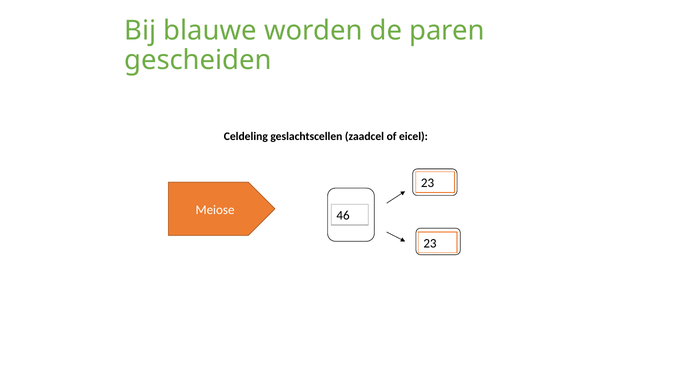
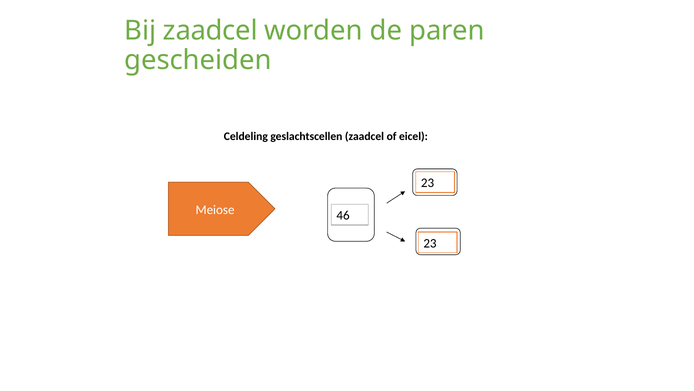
Bij blauwe: blauwe -> zaadcel (210, 31)
